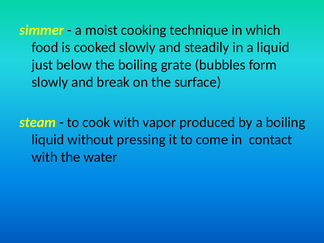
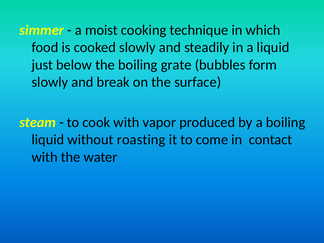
pressing: pressing -> roasting (141, 140)
